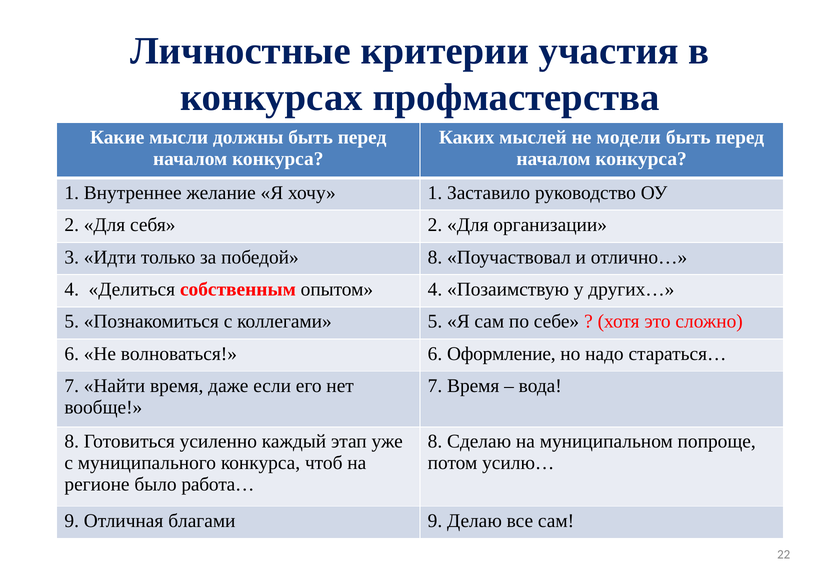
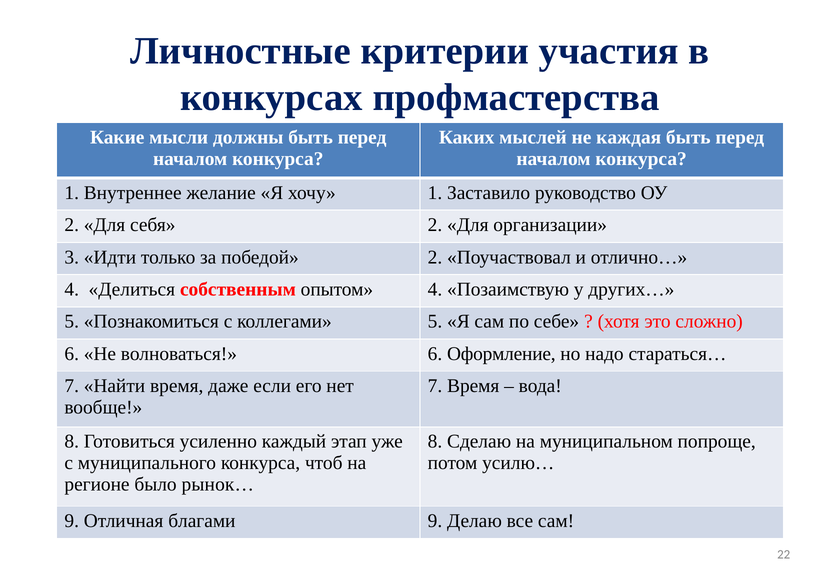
модели: модели -> каждая (629, 137)
победой 8: 8 -> 2 (435, 257)
работа…: работа… -> рынок… (218, 485)
